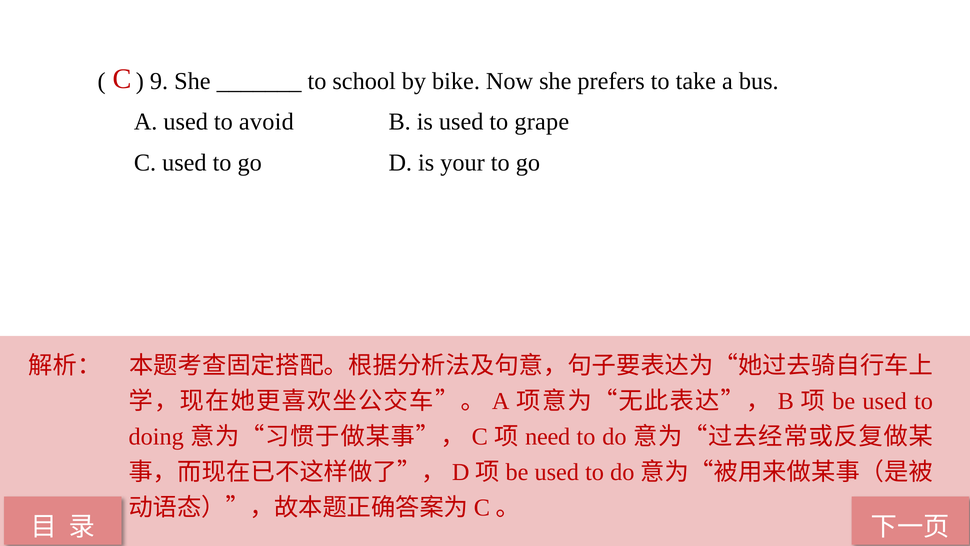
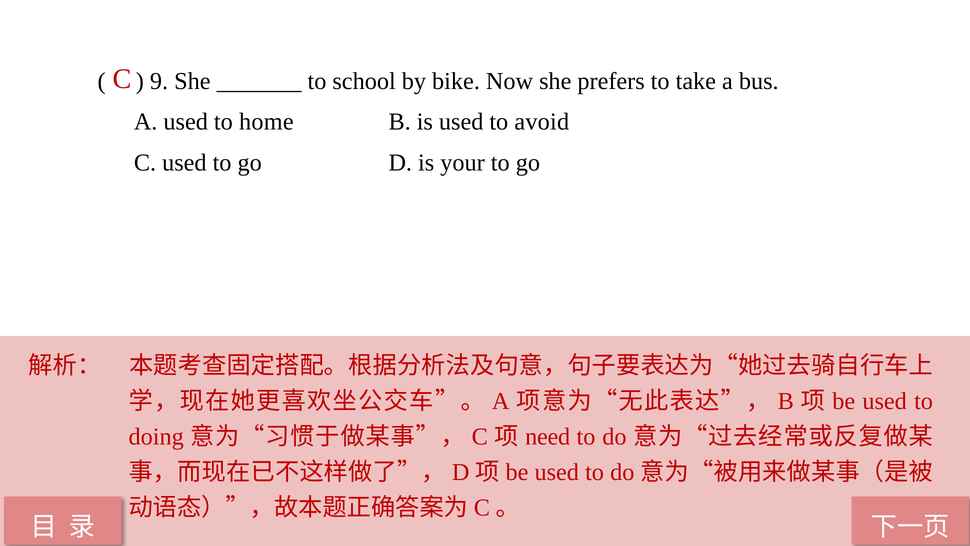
avoid: avoid -> home (266, 122)
grape: grape -> avoid (542, 122)
